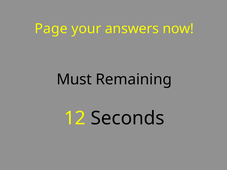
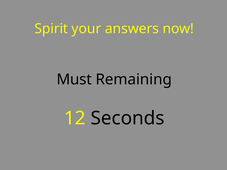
Page: Page -> Spirit (51, 29)
